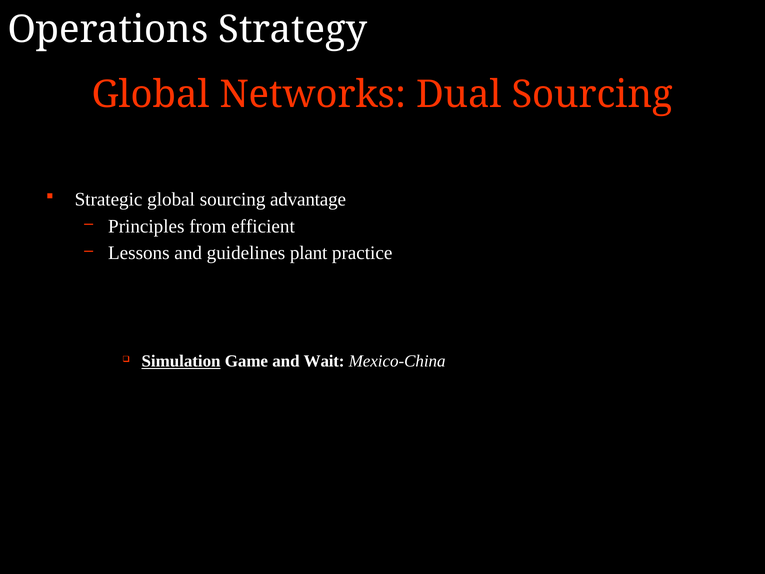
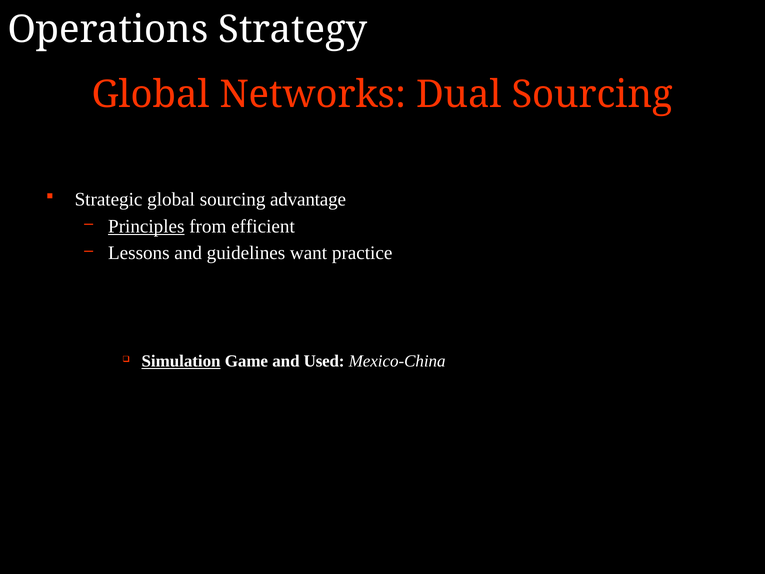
Principles underline: none -> present (146, 226)
plant: plant -> want (309, 253)
Wait: Wait -> Used (324, 361)
